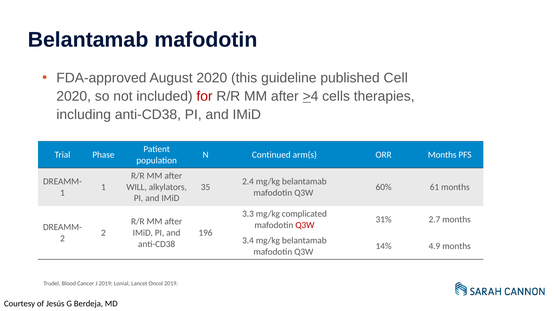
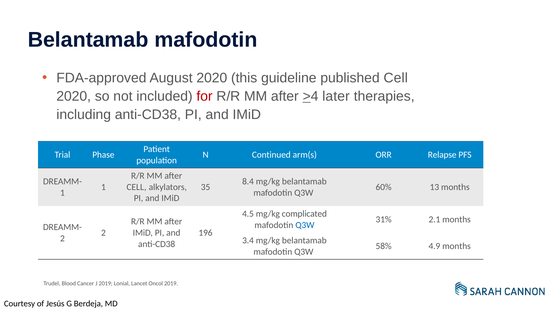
cells: cells -> later (336, 96)
ORR Months: Months -> Relapse (442, 155)
2.4: 2.4 -> 8.4 (248, 182)
WILL: WILL -> CELL (136, 187)
61: 61 -> 13 (434, 187)
3.3: 3.3 -> 4.5 (248, 214)
2.7: 2.7 -> 2.1 (434, 220)
Q3W colour: red -> blue (305, 225)
14%: 14% -> 58% (384, 247)
